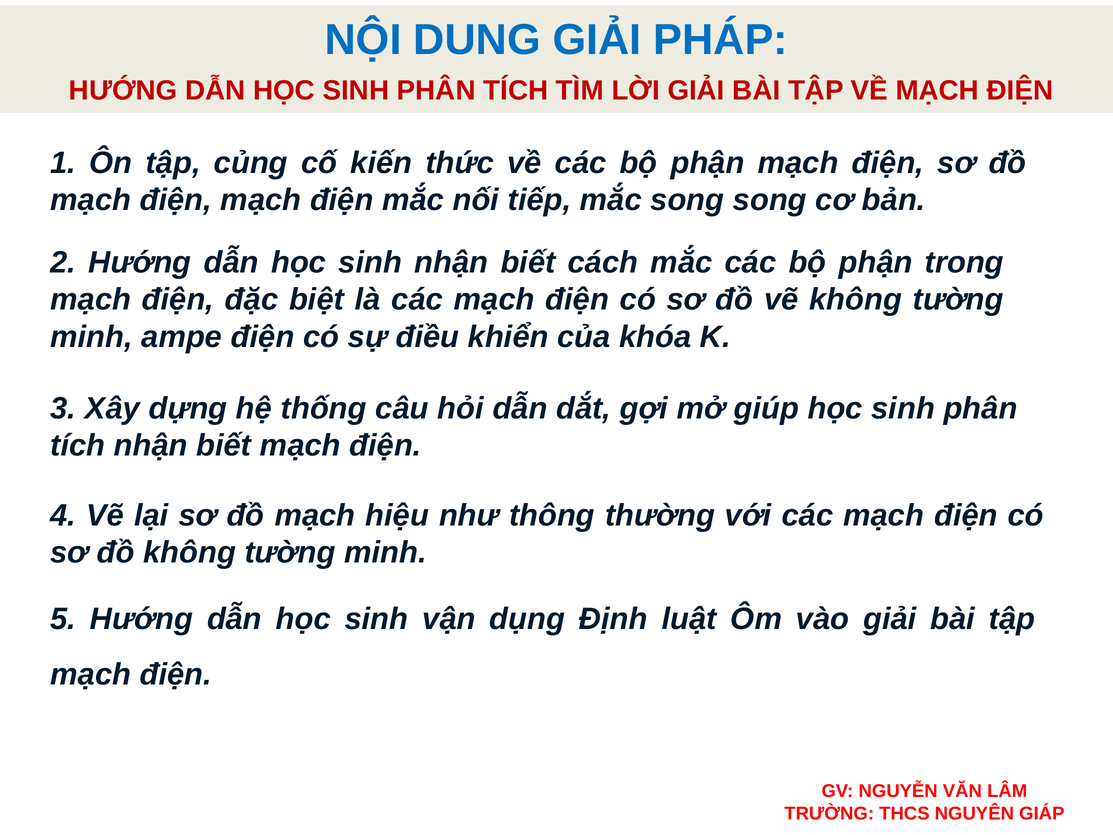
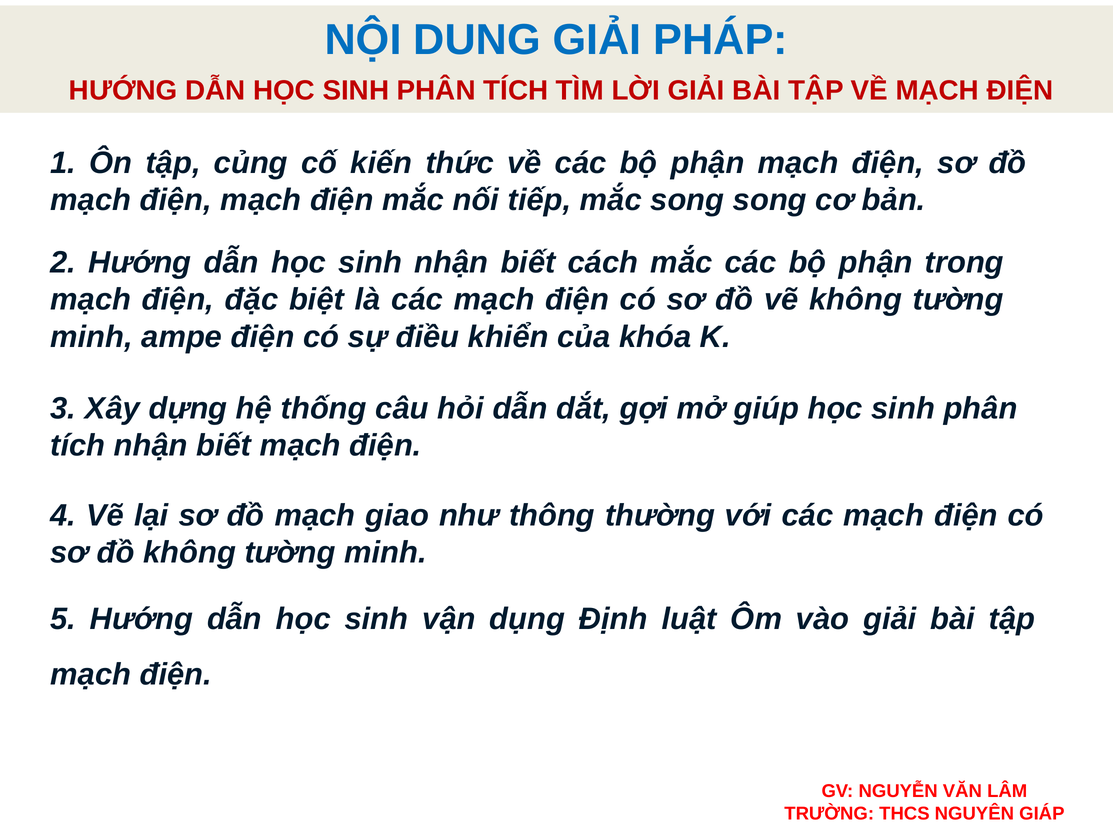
hiệu: hiệu -> giao (397, 515)
